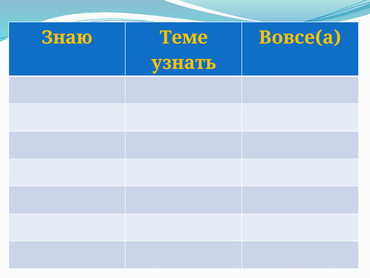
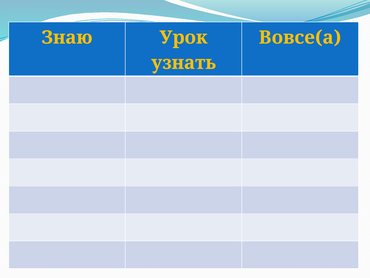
Теме: Теме -> Урок (183, 37)
